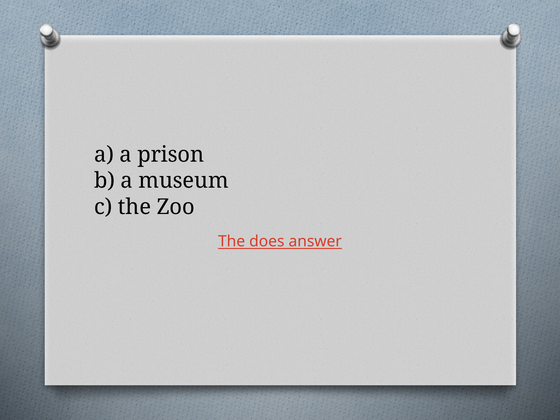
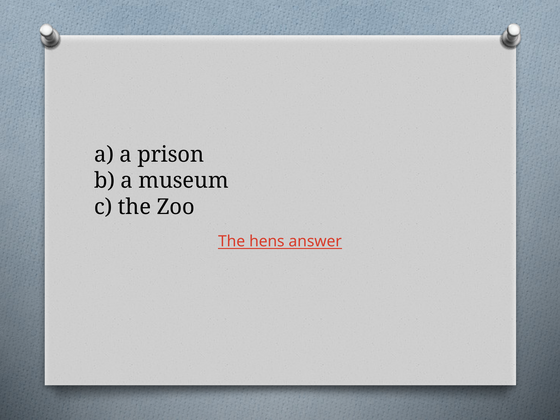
does: does -> hens (267, 241)
